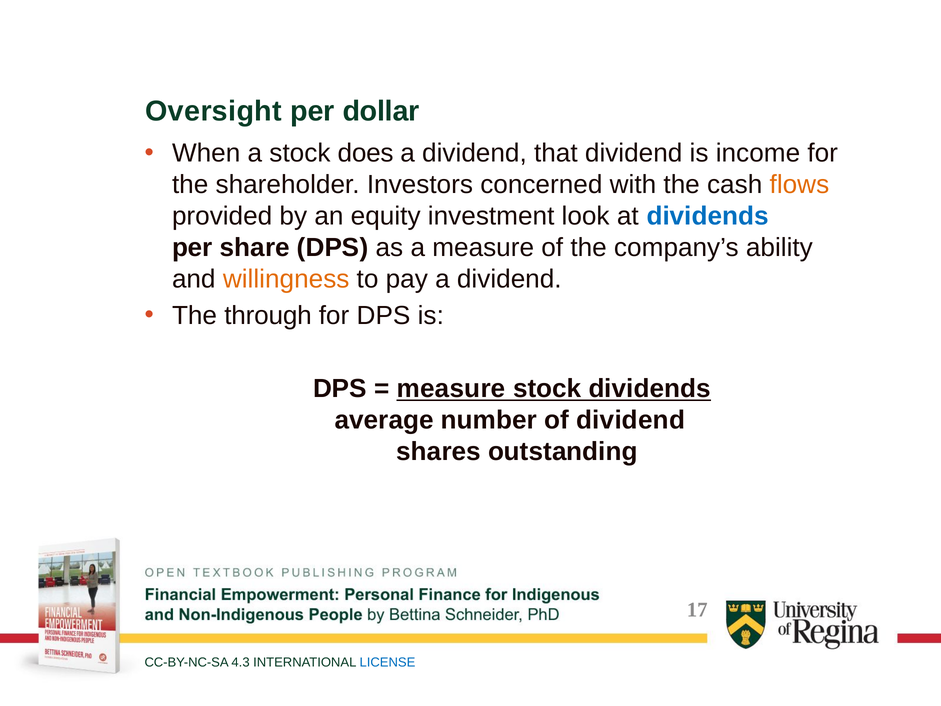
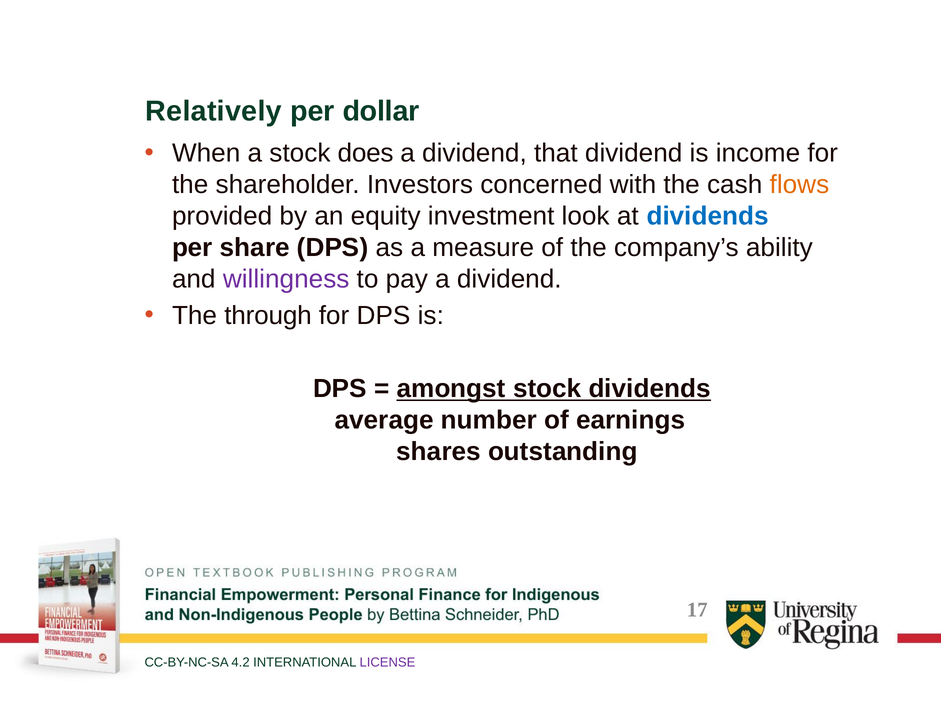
Oversight: Oversight -> Relatively (214, 111)
willingness colour: orange -> purple (286, 279)
measure: measure -> amongst (451, 389)
of dividend: dividend -> earnings (631, 420)
4.3: 4.3 -> 4.2 (241, 662)
LICENSE colour: blue -> purple (387, 662)
